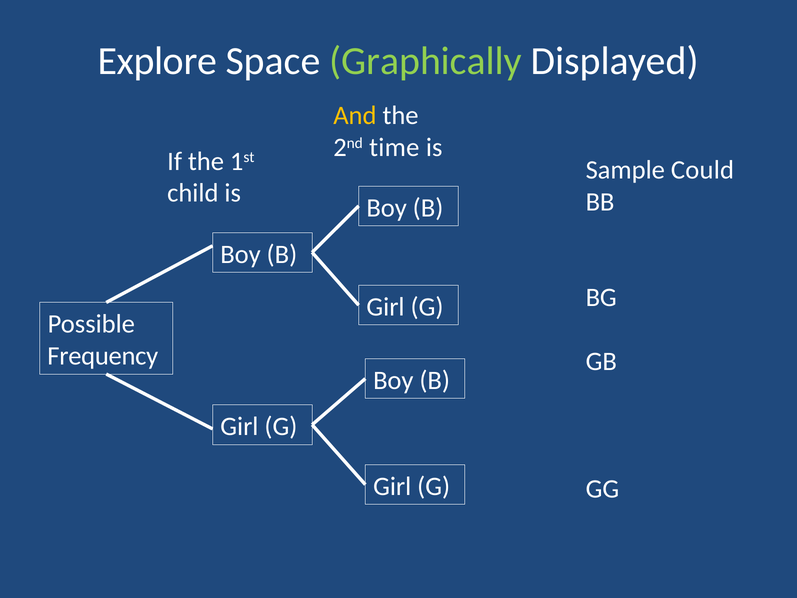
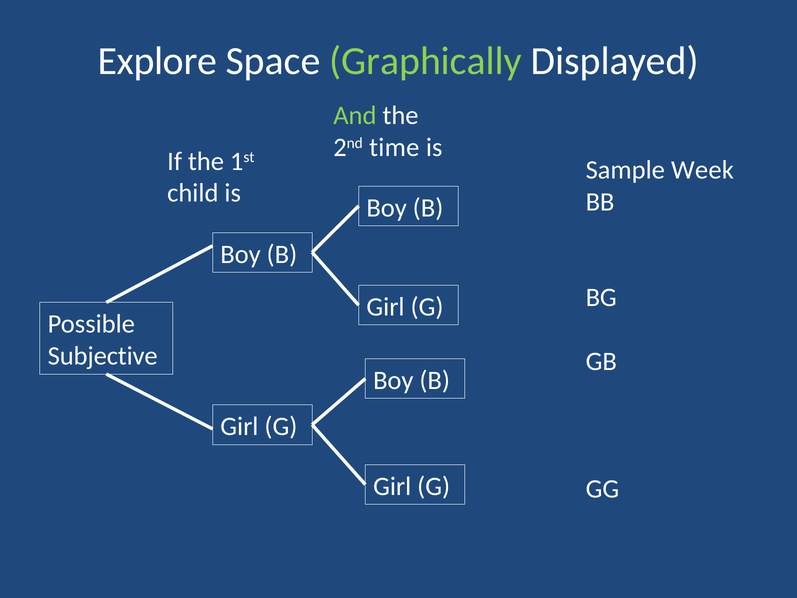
And colour: yellow -> light green (355, 115)
Could: Could -> Week (702, 170)
Frequency: Frequency -> Subjective (103, 356)
